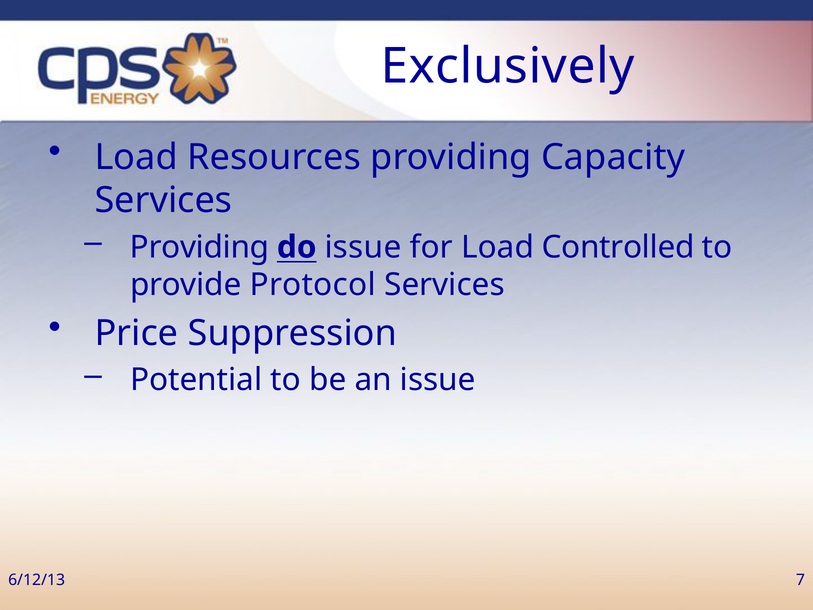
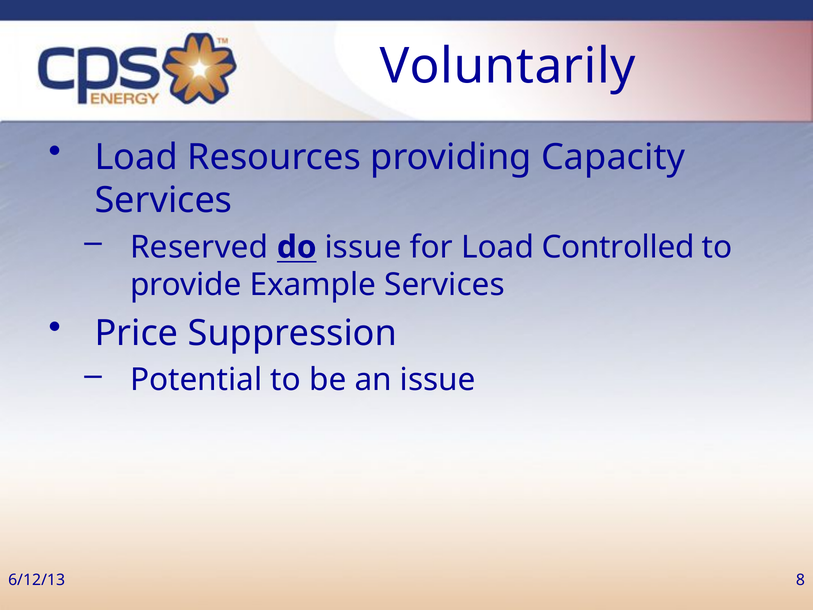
Exclusively: Exclusively -> Voluntarily (508, 66)
Providing: Providing -> Reserved (199, 247)
Protocol: Protocol -> Example (313, 285)
7: 7 -> 8 (800, 580)
